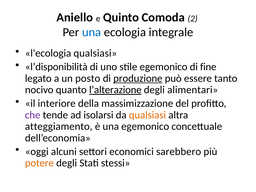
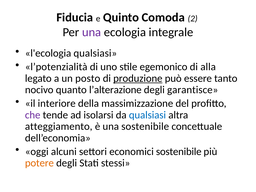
Aniello: Aniello -> Fiducia (75, 17)
una colour: blue -> purple (92, 32)
l’disponibilità: l’disponibilità -> l’potenzialità (56, 67)
fine: fine -> alla (208, 67)
l’alterazione underline: present -> none (115, 90)
alimentari: alimentari -> garantisce (193, 90)
qualsiasi colour: orange -> blue (147, 115)
una egemonico: egemonico -> sostenibile (145, 126)
economici sarebbero: sarebbero -> sostenibile (179, 152)
